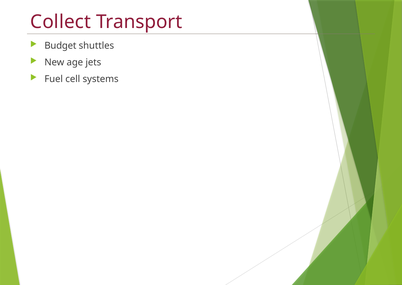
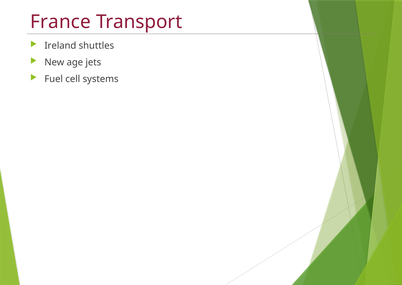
Collect: Collect -> France (61, 22)
Budget: Budget -> Ireland (60, 46)
